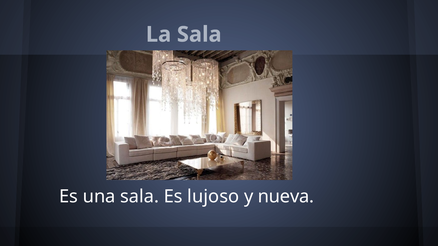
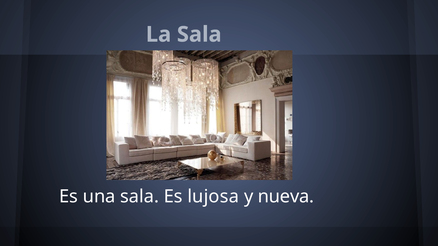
lujoso: lujoso -> lujosa (213, 197)
